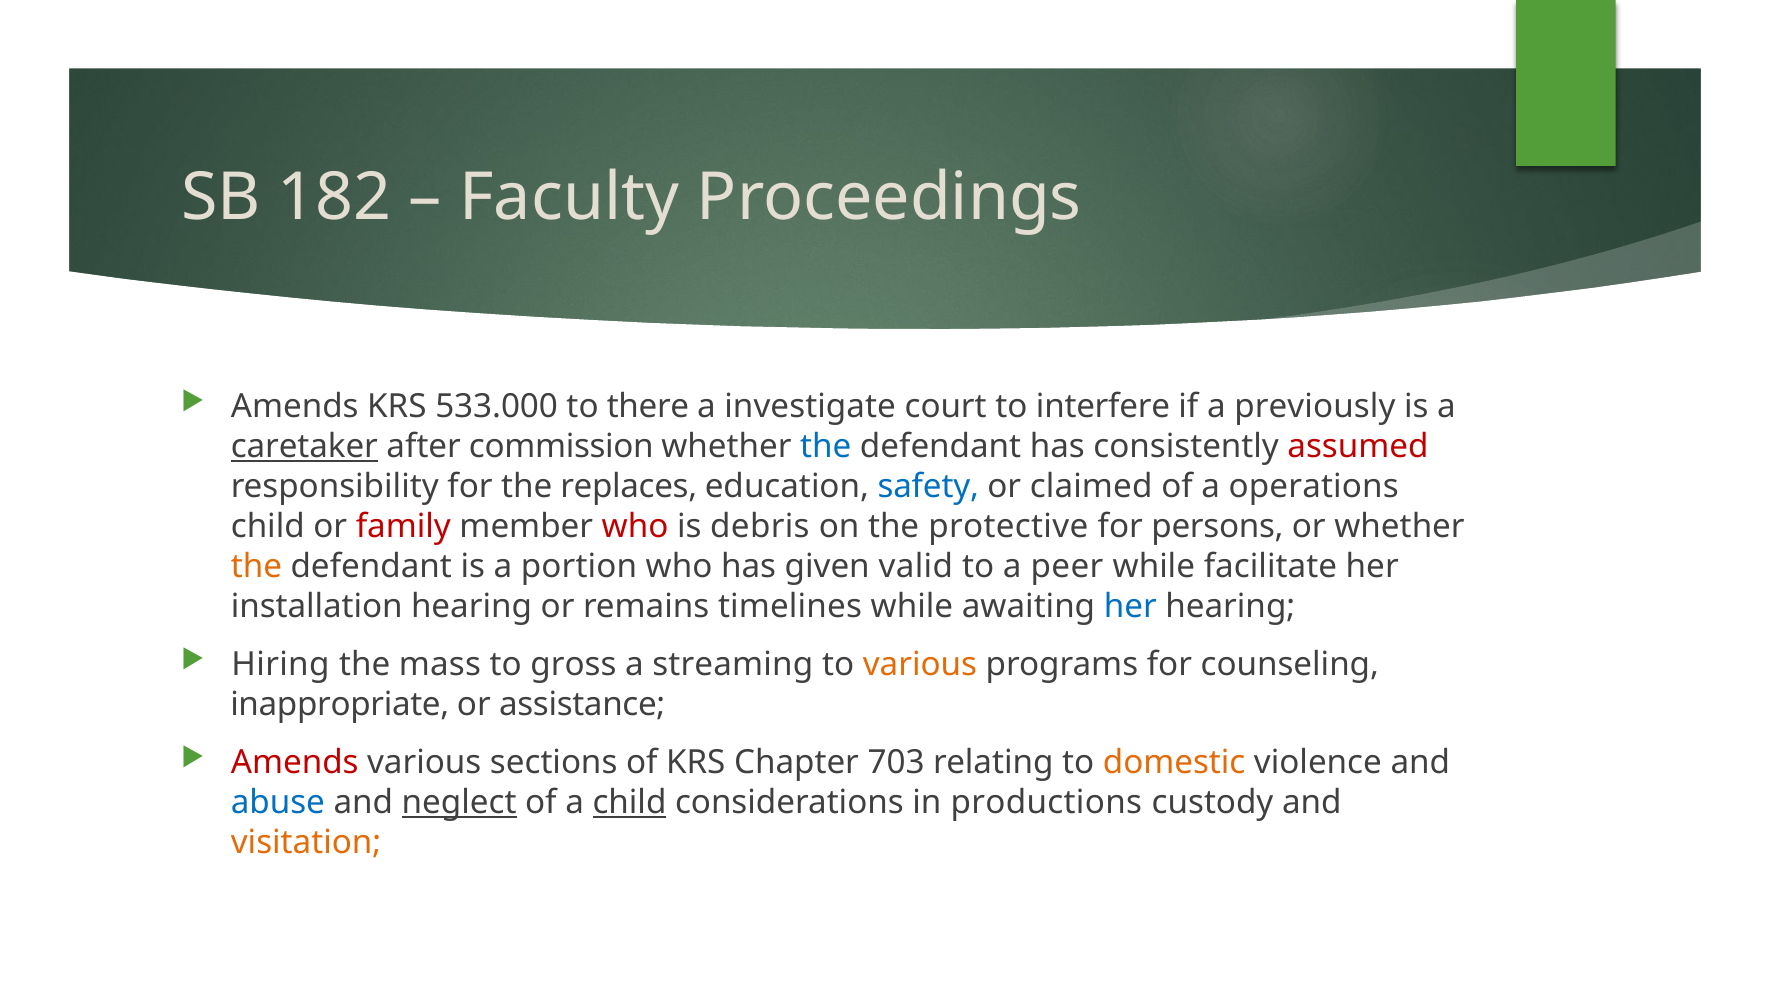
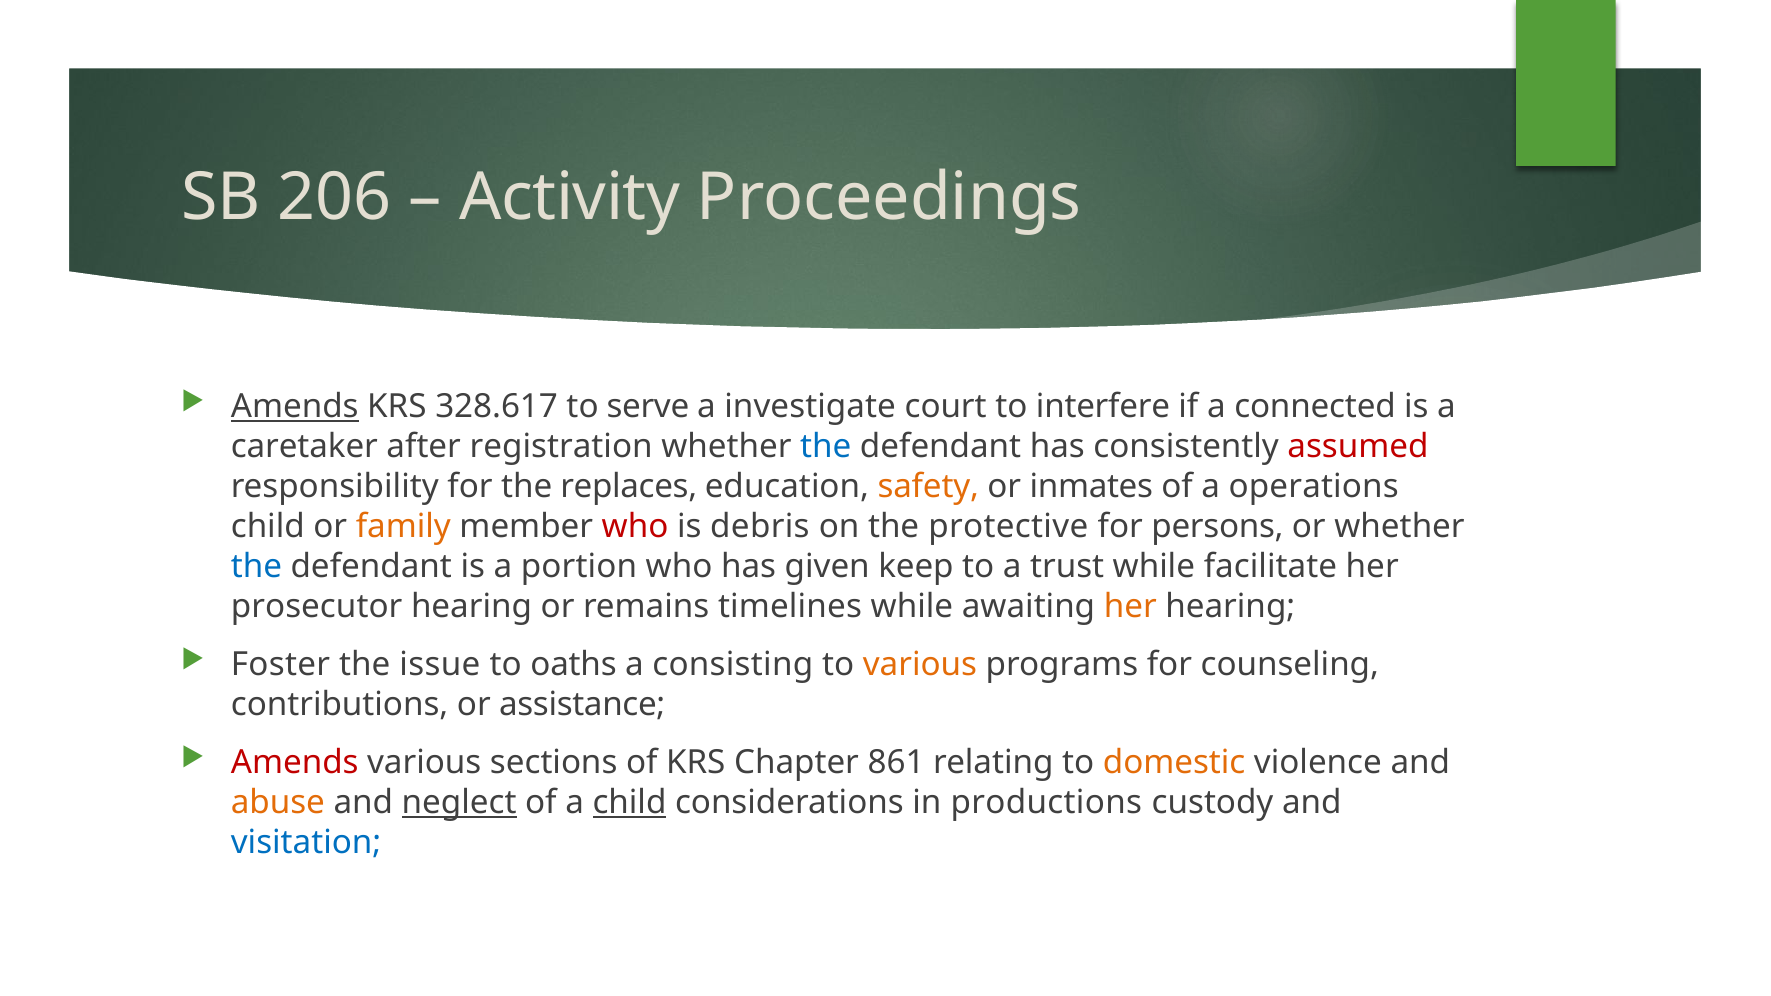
182: 182 -> 206 (335, 197)
Faculty: Faculty -> Activity (570, 197)
Amends underline: none -> present (295, 407)
533.000: 533.000 -> 328.617 (497, 407)
there: there -> serve (648, 407)
previously: previously -> connected (1315, 407)
caretaker underline: present -> none (304, 447)
commission: commission -> registration (561, 447)
safety colour: blue -> orange (928, 487)
claimed: claimed -> inmates (1091, 487)
family colour: red -> orange (403, 527)
the colour: orange -> blue (256, 566)
valid: valid -> keep (916, 566)
peer: peer -> trust (1067, 566)
installation: installation -> prosecutor (317, 606)
her colour: blue -> orange (1130, 606)
Hiring: Hiring -> Foster (280, 665)
mass: mass -> issue (440, 665)
gross: gross -> oaths (574, 665)
streaming: streaming -> consisting (733, 665)
inappropriate: inappropriate -> contributions (340, 704)
703: 703 -> 861 (896, 763)
abuse colour: blue -> orange (278, 803)
visitation colour: orange -> blue (306, 842)
